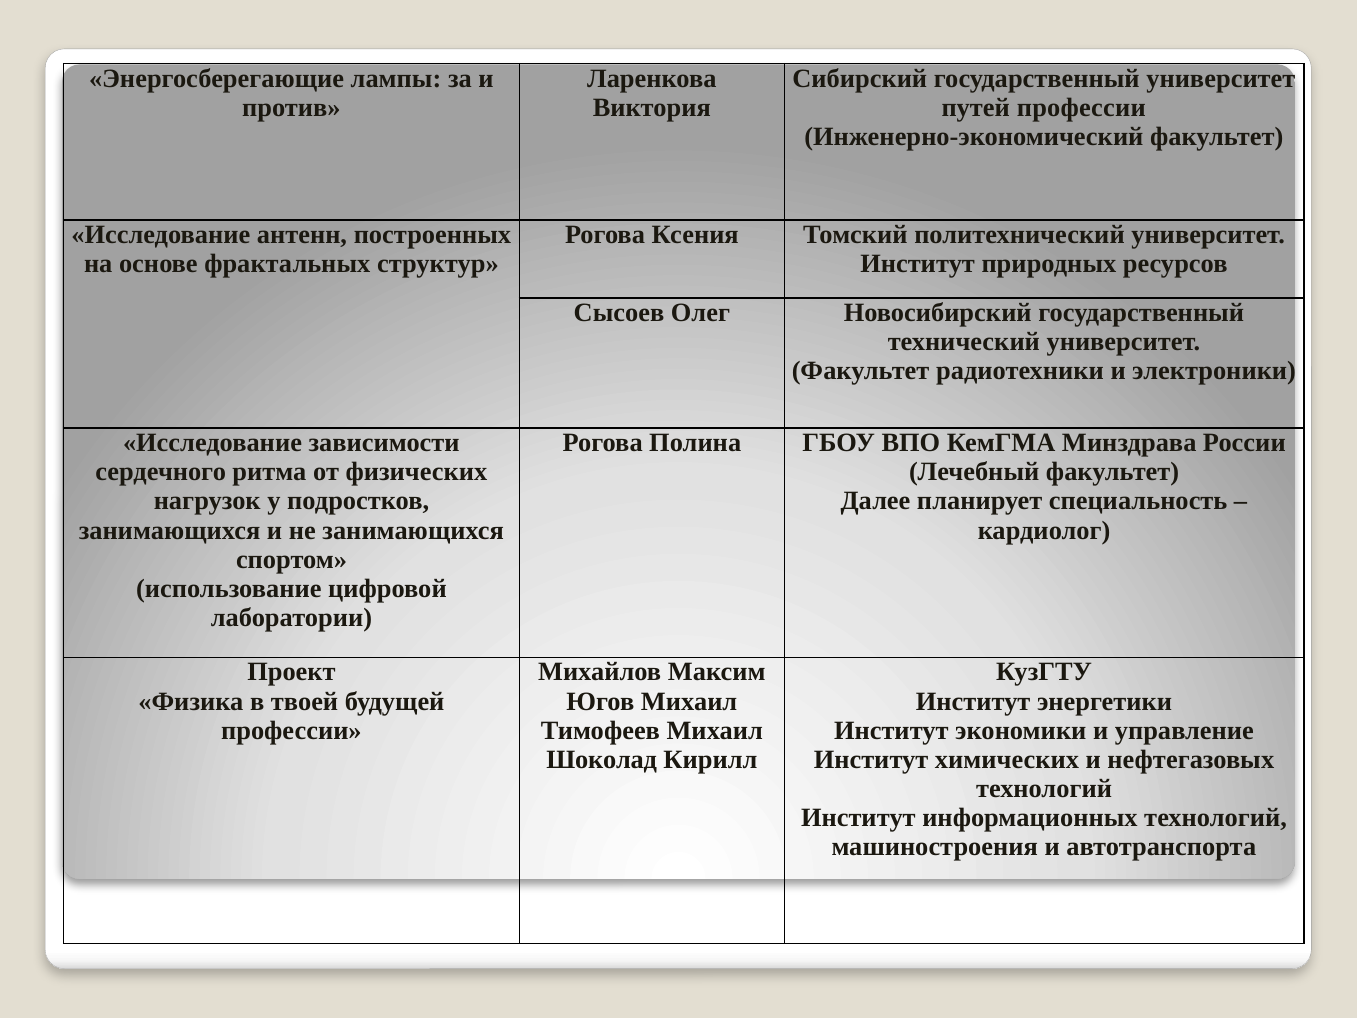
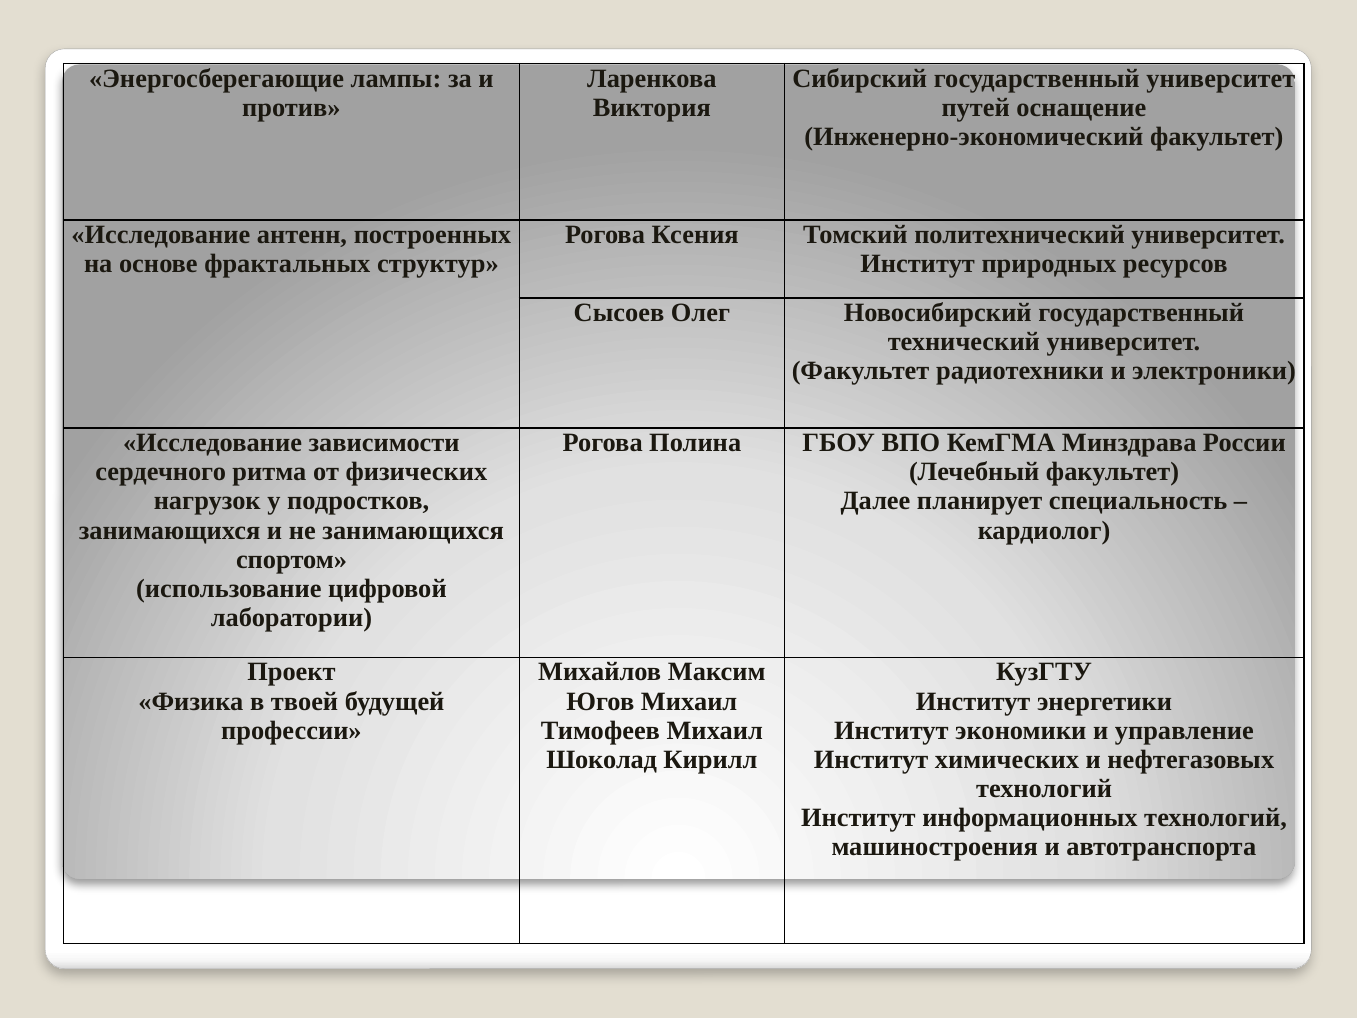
путей профессии: профессии -> оснащение (1081, 108)
